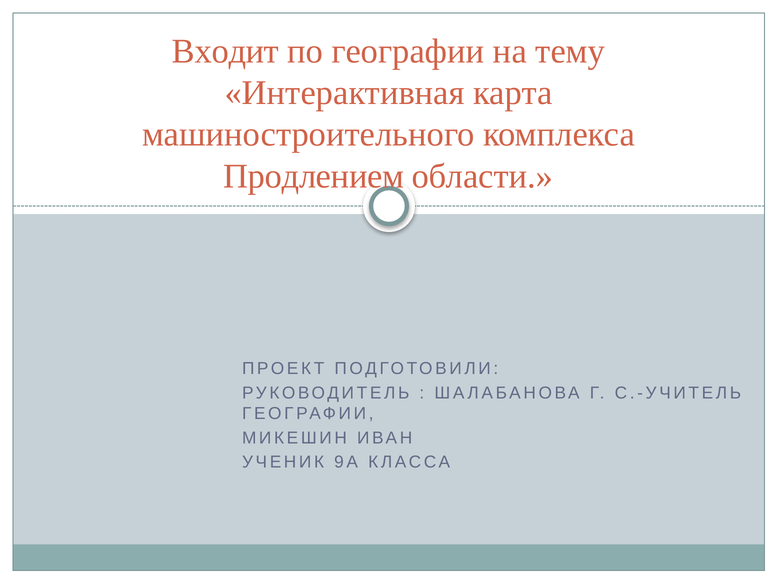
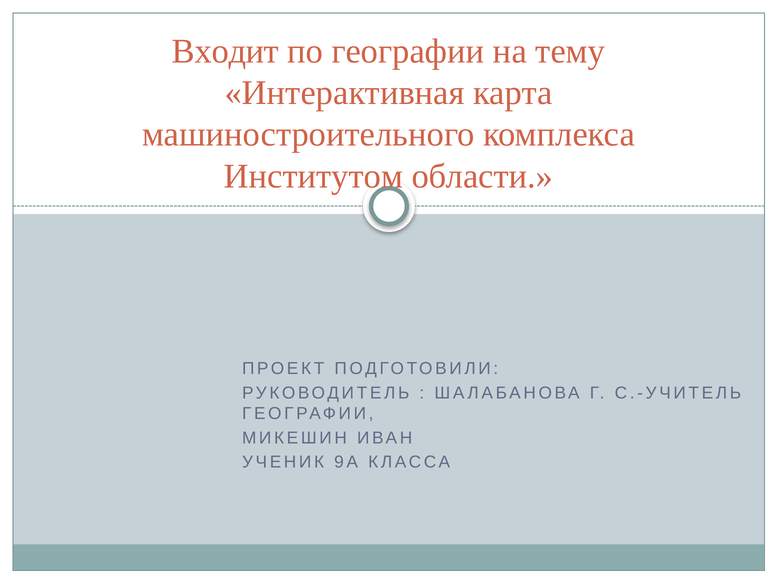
Продлением: Продлением -> Институтом (314, 176)
